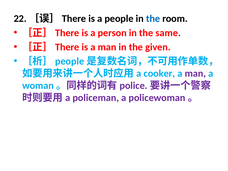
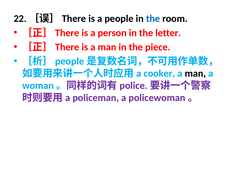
same: same -> letter (168, 33)
given: given -> piece (158, 47)
man colour: purple -> black (195, 73)
